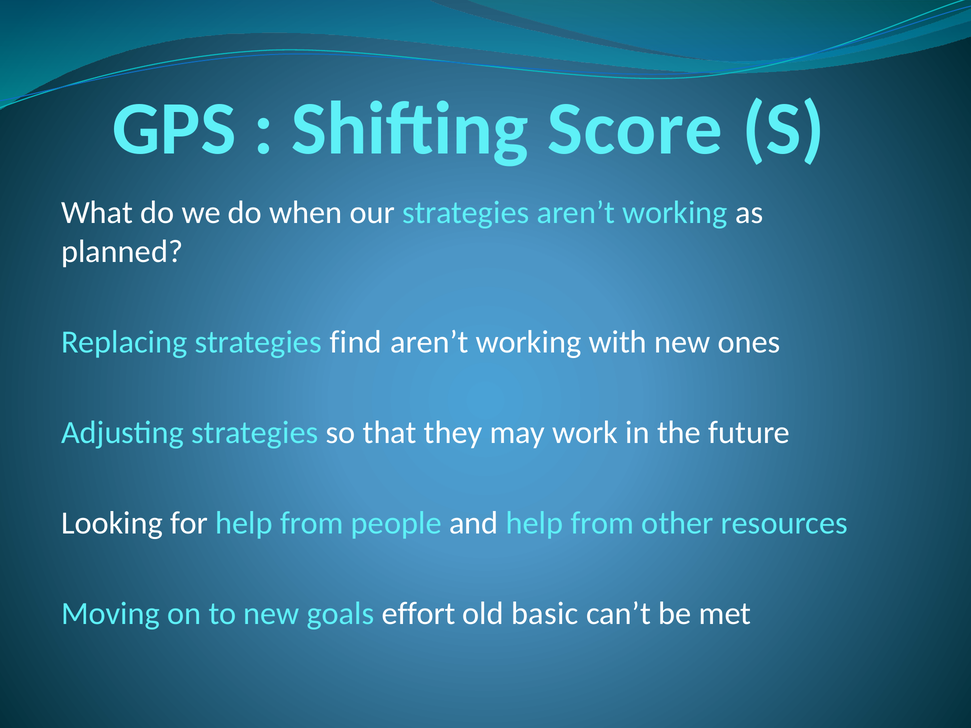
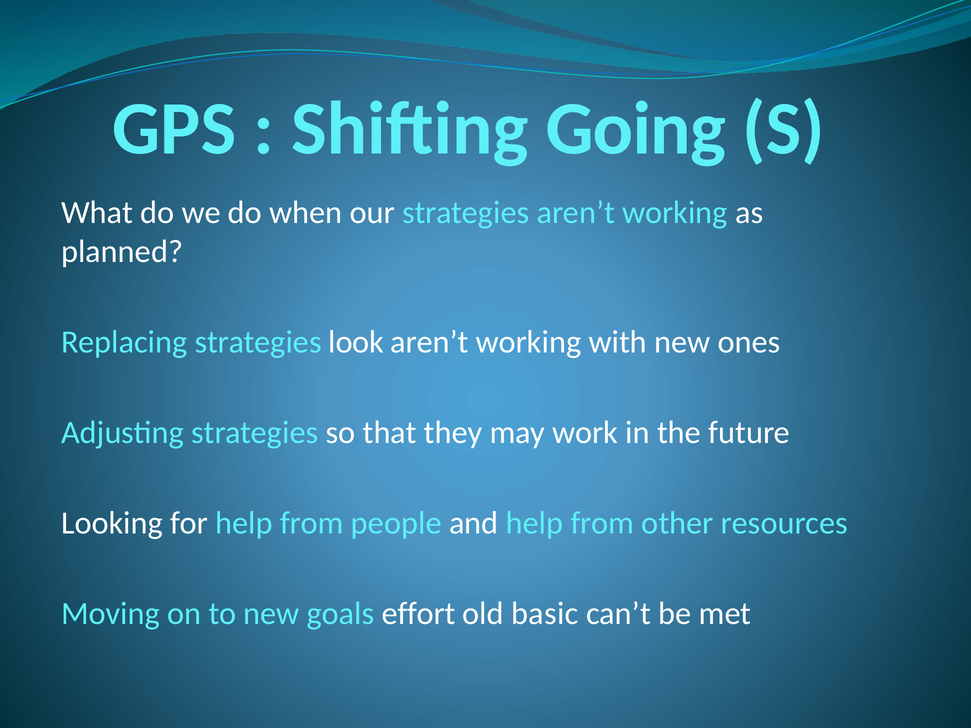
Score: Score -> Going (636, 129)
find: find -> look (356, 342)
